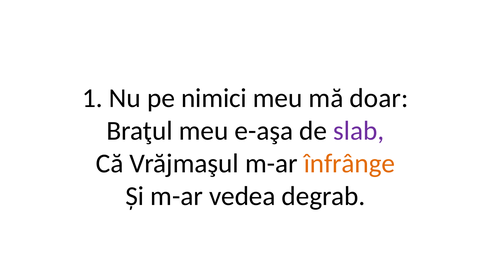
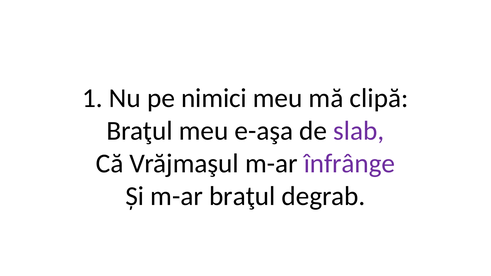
doar: doar -> clipă (379, 98)
înfrânge colour: orange -> purple (349, 164)
m-ar vedea: vedea -> braţul (242, 196)
